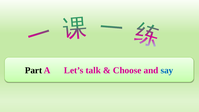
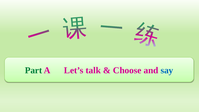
Part colour: black -> green (33, 70)
